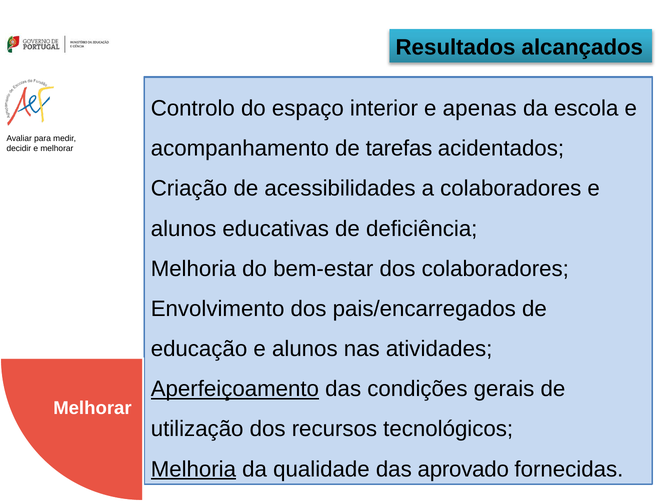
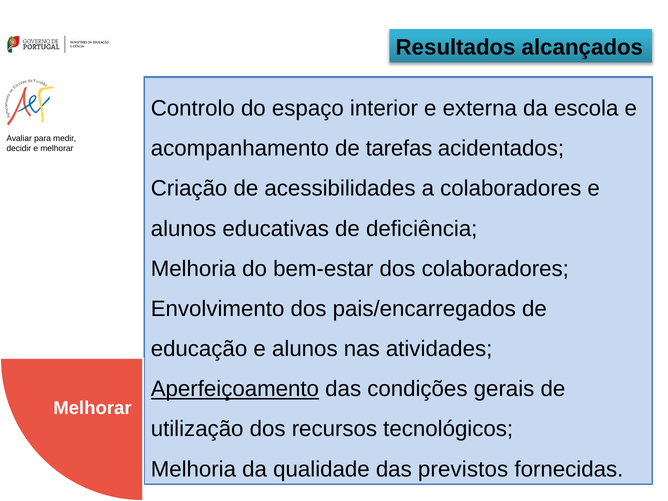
apenas: apenas -> externa (480, 108)
Melhoria underline: present -> none (193, 469)
aprovado: aprovado -> previstos (463, 469)
